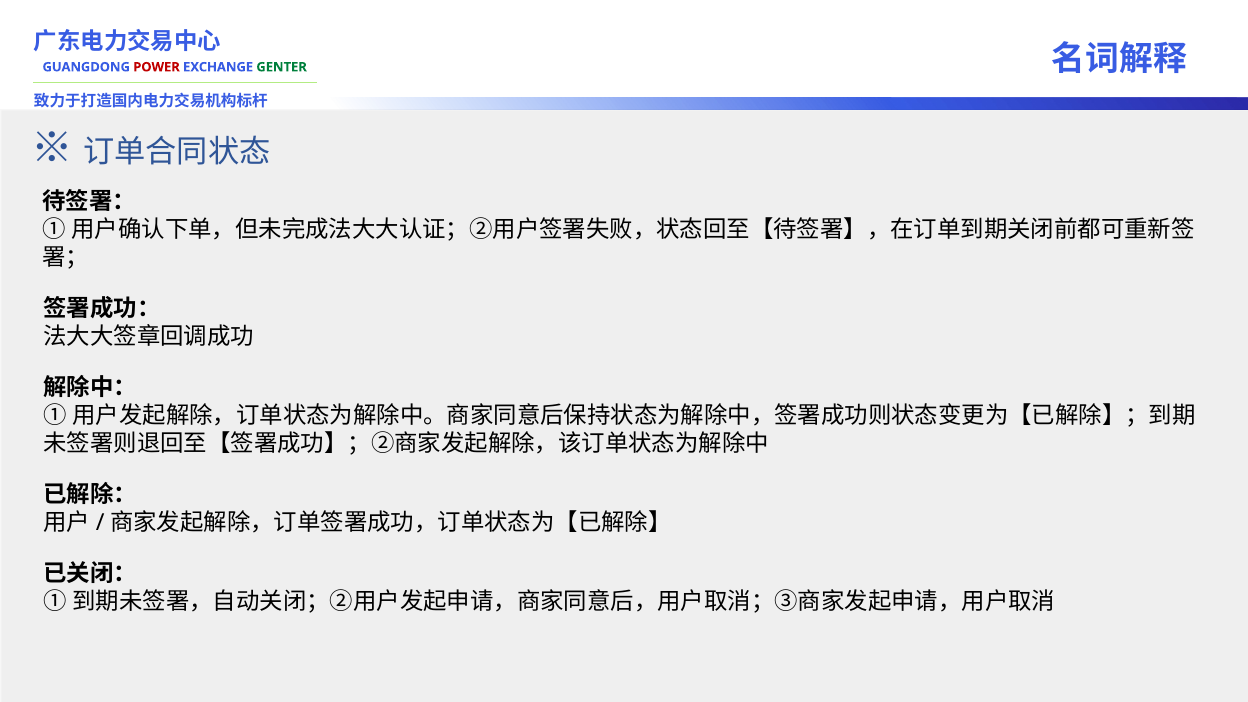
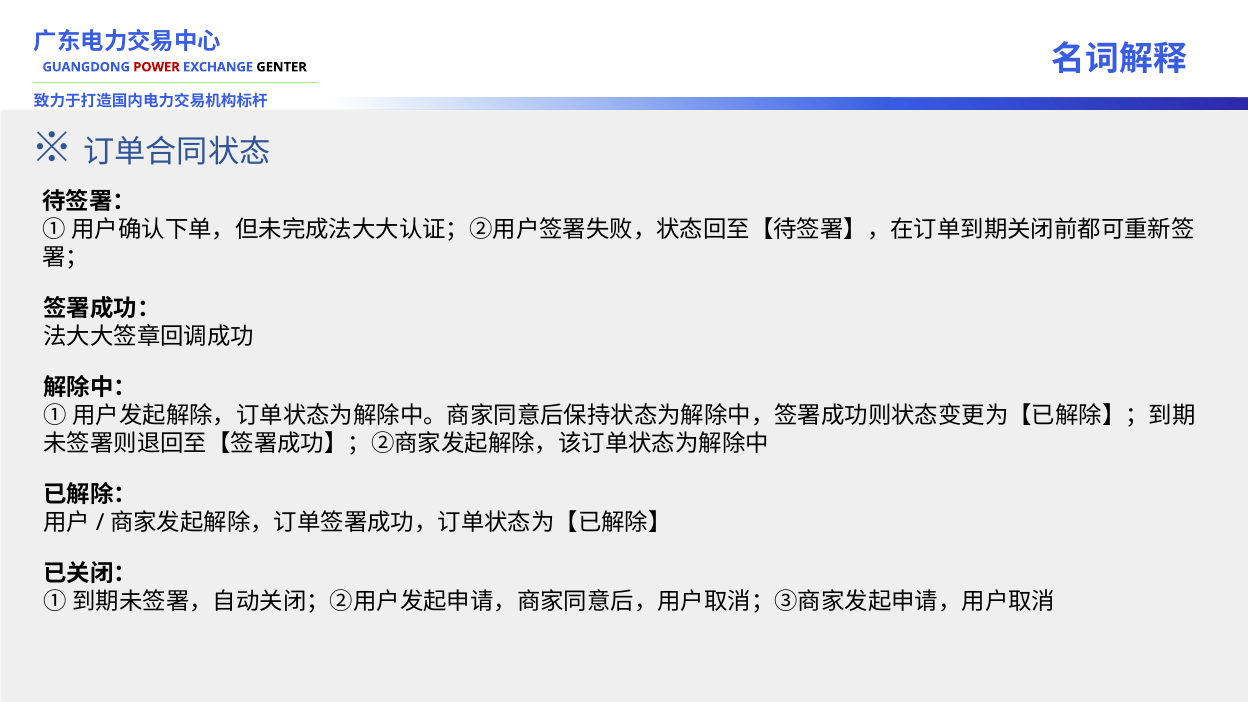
GENTER colour: green -> black (282, 67)
